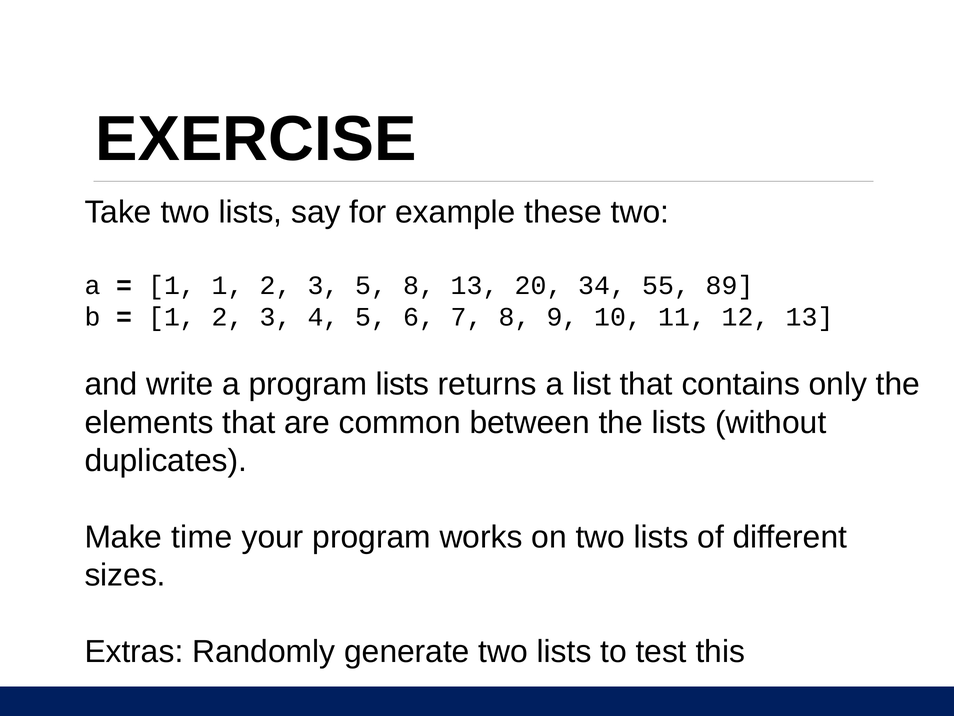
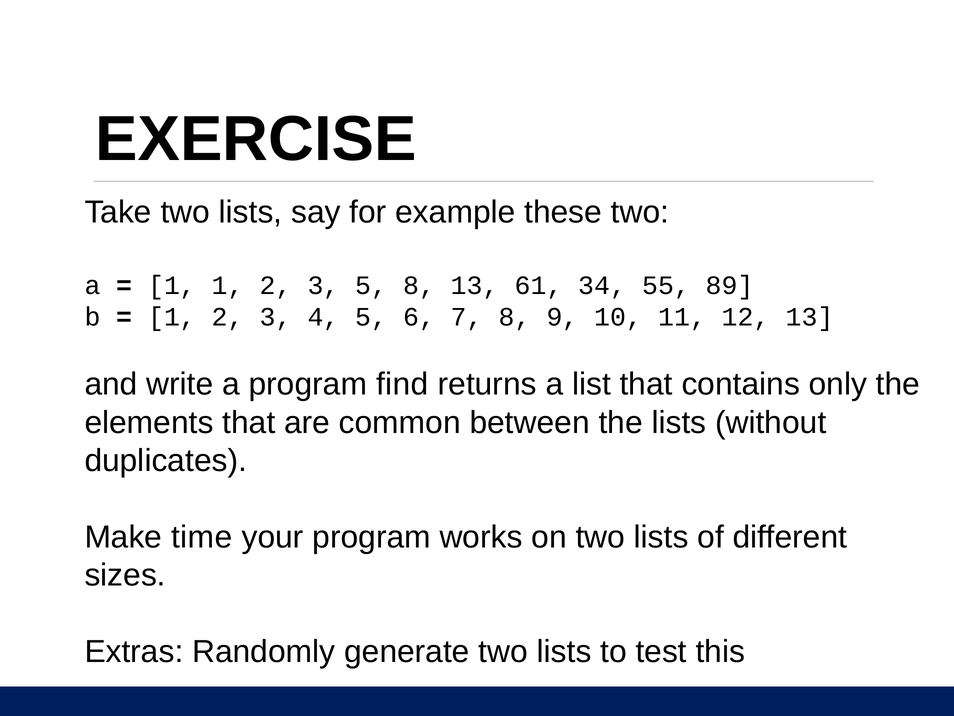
20: 20 -> 61 (539, 285)
program lists: lists -> find (402, 384)
